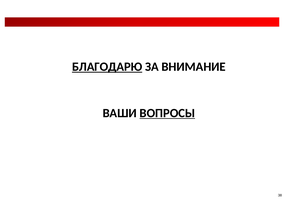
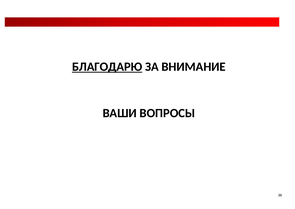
ВОПРОСЫ underline: present -> none (167, 113)
